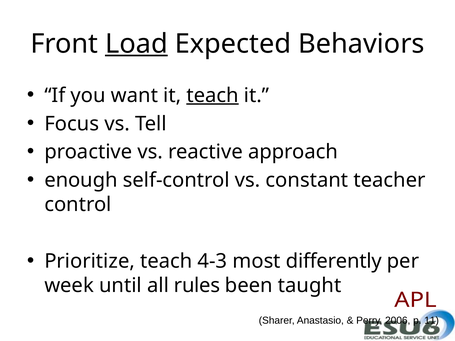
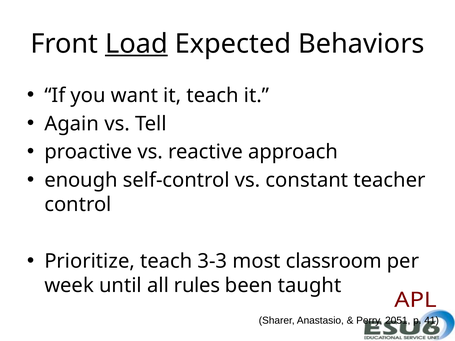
teach underline: present -> none (213, 95)
Focus: Focus -> Again (72, 124)
4-3: 4-3 -> 3-3 (212, 261)
differently: differently -> classroom (334, 261)
2006: 2006 -> 2051 (398, 321)
11: 11 -> 41 (432, 321)
